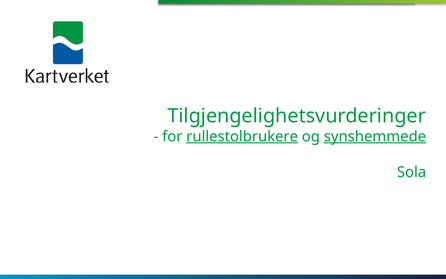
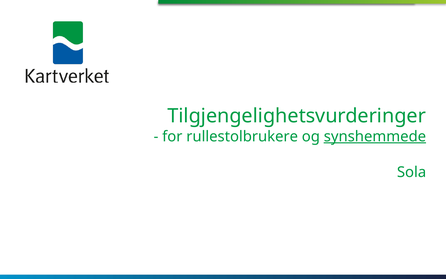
rullestolbrukere underline: present -> none (242, 136)
